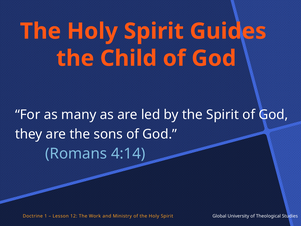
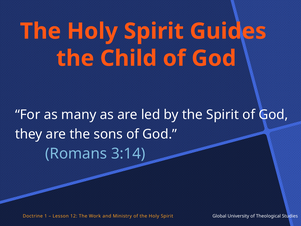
4:14: 4:14 -> 3:14 (128, 154)
